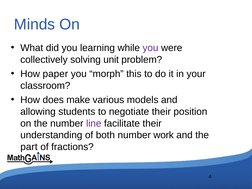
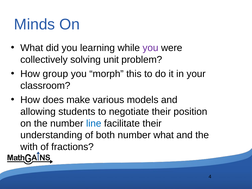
paper: paper -> group (55, 74)
line colour: purple -> blue (94, 123)
number work: work -> what (164, 135)
part: part -> with (29, 147)
